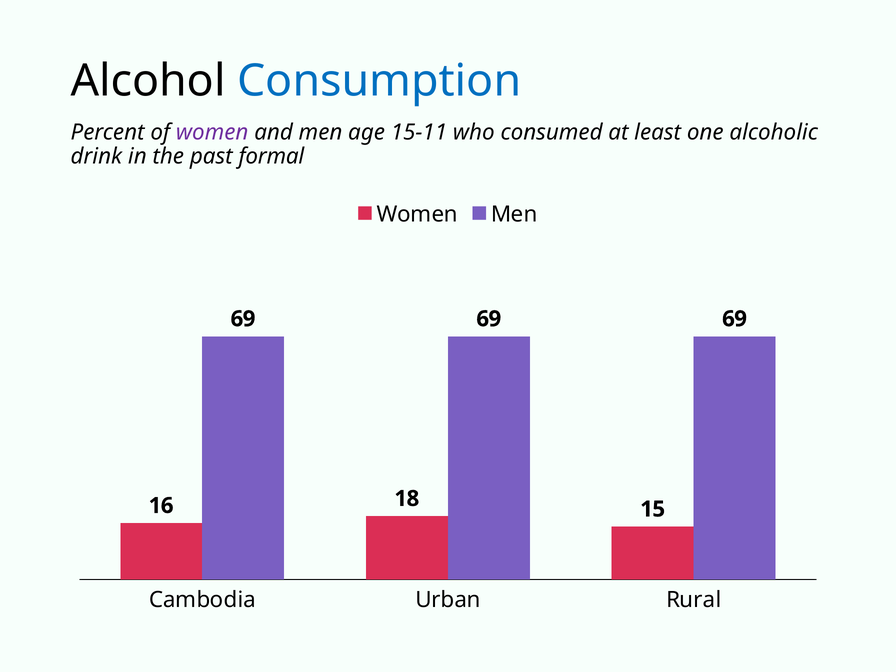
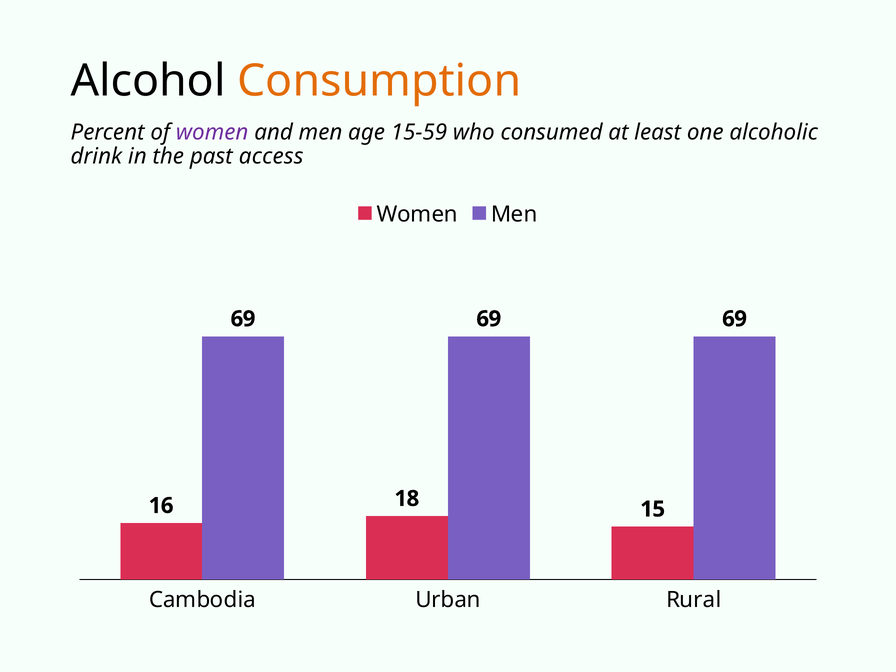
Consumption colour: blue -> orange (379, 81)
15-11: 15-11 -> 15-59 (419, 132)
formal: formal -> access (271, 156)
